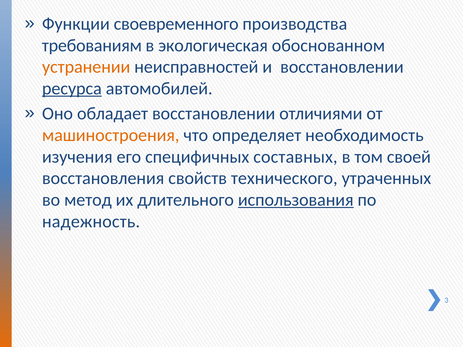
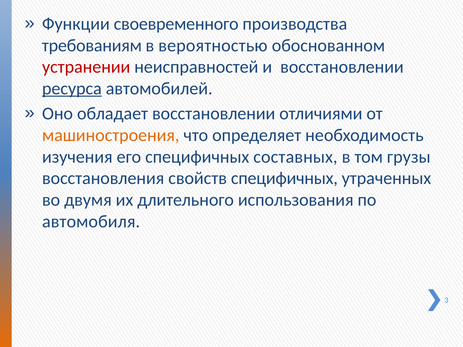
экологическая: экологическая -> вероятностью (213, 45)
устранении colour: orange -> red (86, 67)
своей: своей -> грузы (409, 157)
свойств технического: технического -> специфичных (284, 178)
метод: метод -> двумя (88, 200)
использования underline: present -> none (296, 200)
надежность: надежность -> автомобиля (91, 222)
